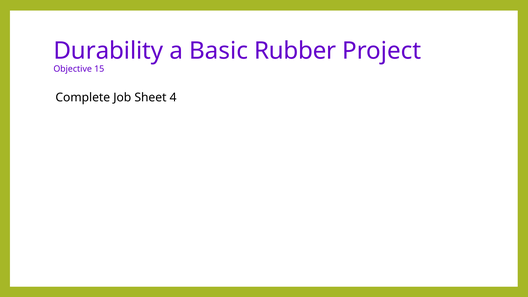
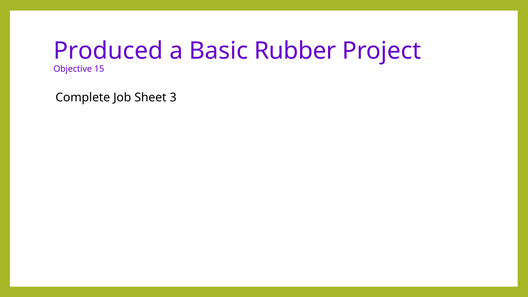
Durability: Durability -> Produced (108, 51)
4: 4 -> 3 (173, 98)
